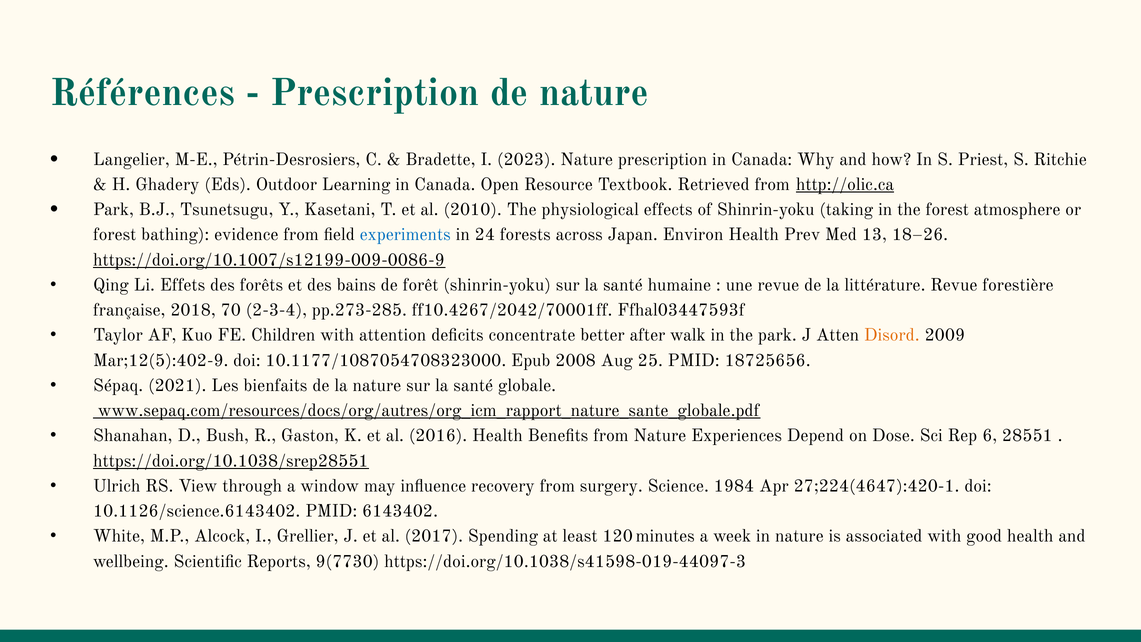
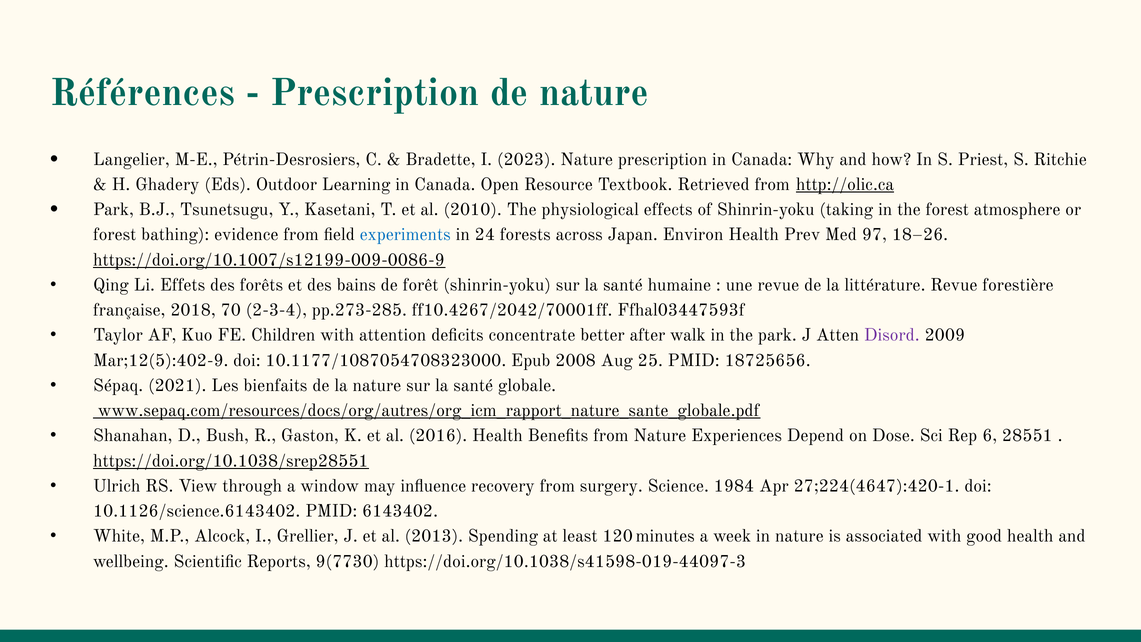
13: 13 -> 97 (874, 235)
Disord colour: orange -> purple (892, 335)
2017: 2017 -> 2013 (434, 536)
